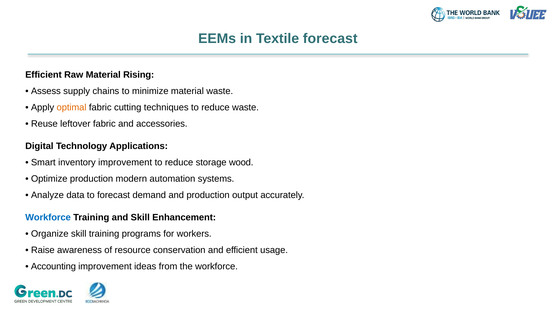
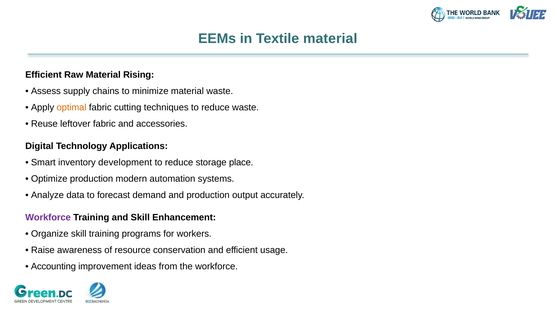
Textile forecast: forecast -> material (330, 39)
inventory improvement: improvement -> development (125, 162)
wood: wood -> place (241, 162)
Workforce colour: blue -> purple (48, 217)
